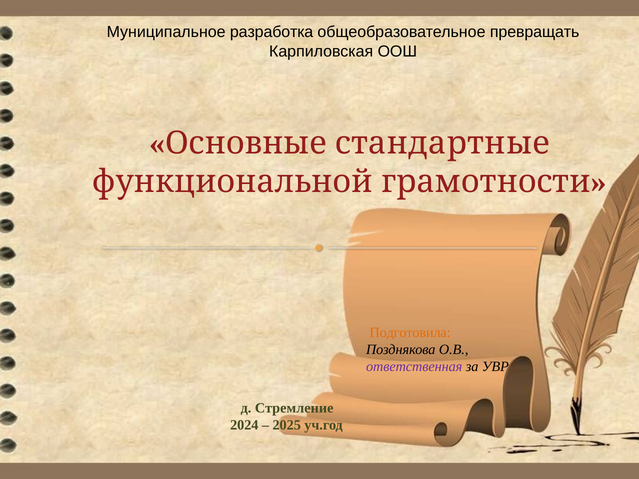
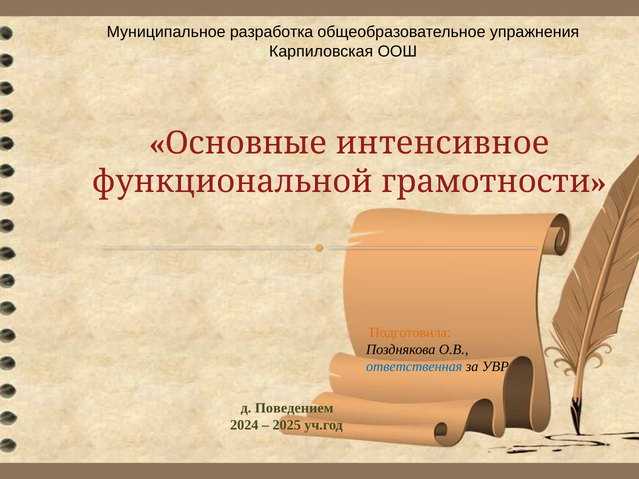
превращать: превращать -> упражнения (535, 32)
стандартные: стандартные -> интенсивное (442, 143)
ответственная colour: purple -> blue (414, 367)
Стремление: Стремление -> Поведением (294, 408)
